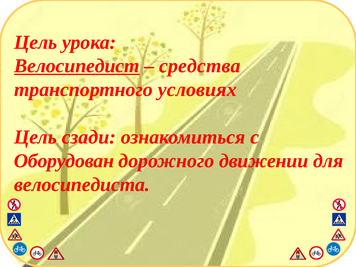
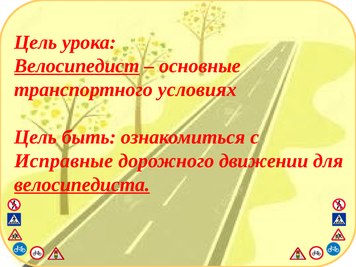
средства: средства -> основные (200, 66)
сзади: сзади -> быть (89, 137)
Оборудован: Оборудован -> Исправные (64, 161)
велосипедиста underline: none -> present (82, 185)
